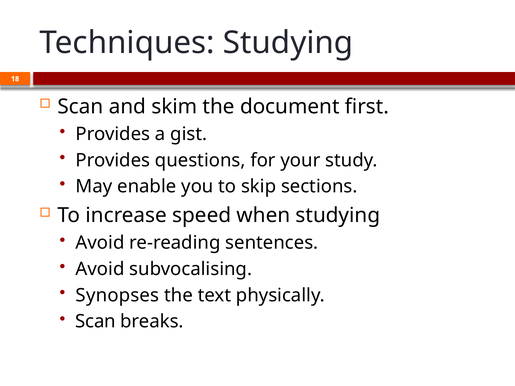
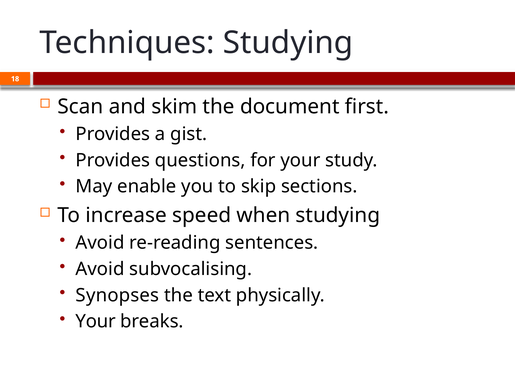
Scan: Scan -> Your (96, 322)
